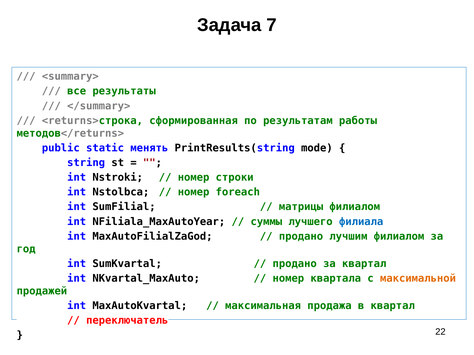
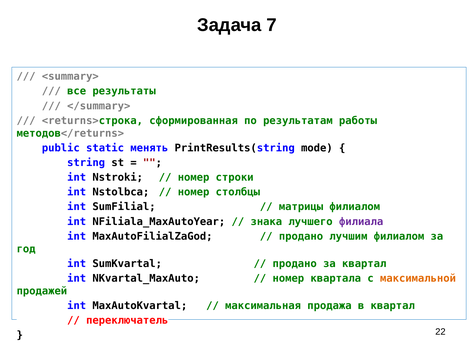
foreach: foreach -> столбцы (238, 192)
суммы: суммы -> знака (266, 222)
филиала colour: blue -> purple (361, 222)
